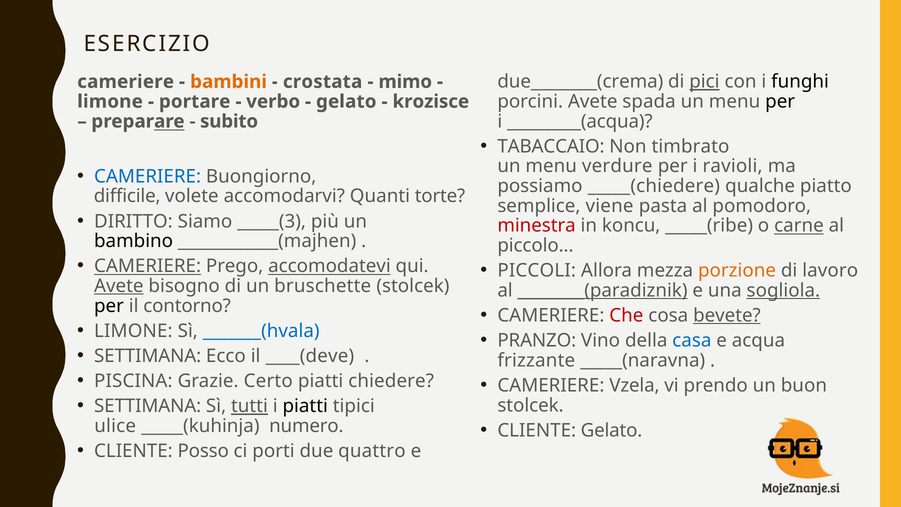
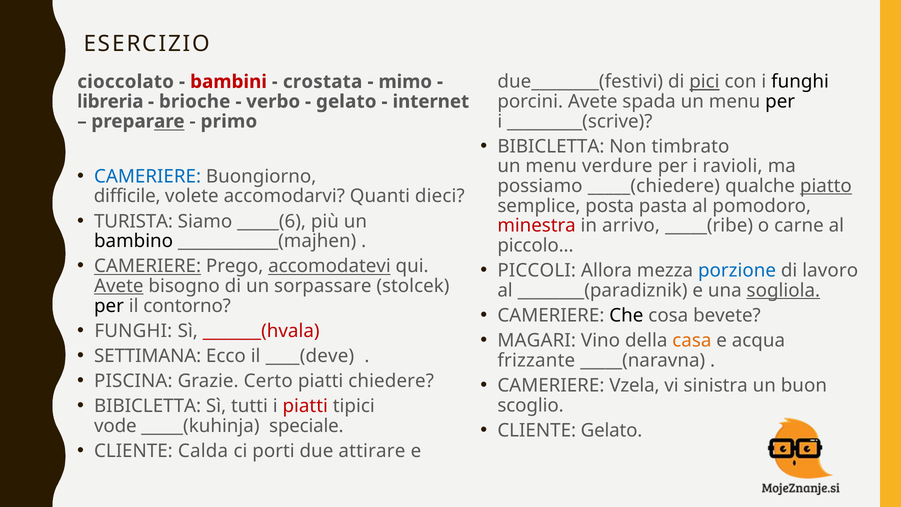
due________(crema: due________(crema -> due________(festivi (580, 82)
cameriere: cameriere -> cioccolato (126, 82)
bambini colour: orange -> red (229, 82)
limone: limone -> libreria (110, 101)
portare: portare -> brioche (195, 101)
krozisce: krozisce -> internet (431, 101)
_________(acqua: _________(acqua -> _________(scrive (580, 121)
subito: subito -> primo (229, 121)
TABACCAIO: TABACCAIO -> BIBICLETTA (551, 146)
piatto underline: none -> present (826, 186)
torte: torte -> dieci (440, 196)
viene: viene -> posta (610, 206)
DIRITTO: DIRITTO -> TURISTA (133, 221)
_____(3: _____(3 -> _____(6 (272, 221)
koncu: koncu -> arrivo (631, 226)
carne underline: present -> none (799, 226)
porzione colour: orange -> blue (737, 271)
bruschette: bruschette -> sorpassare (323, 286)
________(paradiznik underline: present -> none (603, 290)
Che colour: red -> black (626, 315)
bevete underline: present -> none (727, 315)
LIMONE: LIMONE -> FUNGHI (133, 331)
_______(hvala colour: blue -> red (261, 331)
PRANZO: PRANZO -> MAGARI (537, 340)
casa colour: blue -> orange (692, 340)
prendo: prendo -> sinistra (716, 385)
SETTIMANA: SETTIMANA -> BIBICLETTA (148, 406)
tutti underline: present -> none (249, 406)
piatti colour: black -> red (305, 406)
stolcek: stolcek -> scoglio (531, 405)
ulice: ulice -> vode (115, 426)
numero: numero -> speciale (306, 426)
Posso: Posso -> Calda (203, 451)
quattro: quattro -> attirare (372, 451)
